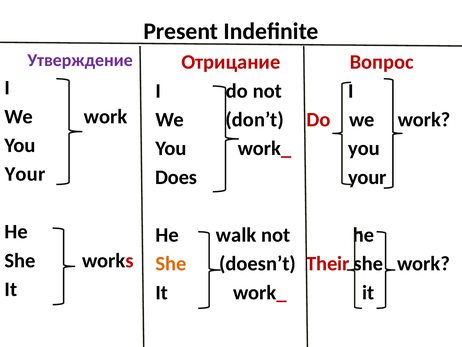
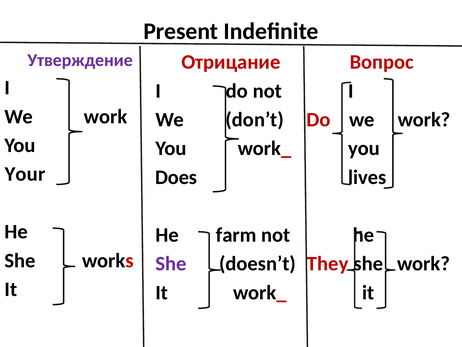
your: your -> lives (367, 177)
walk: walk -> farm (236, 235)
She colour: orange -> purple (171, 263)
Their: Their -> They (328, 263)
